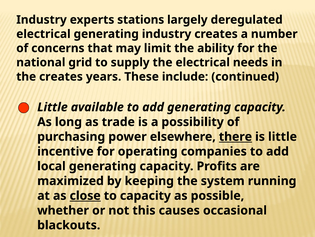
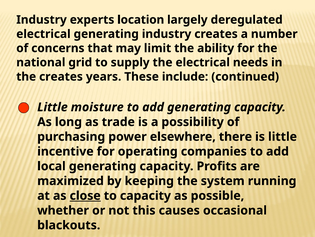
stations: stations -> location (141, 20)
available: available -> moisture (97, 107)
there underline: present -> none (235, 136)
